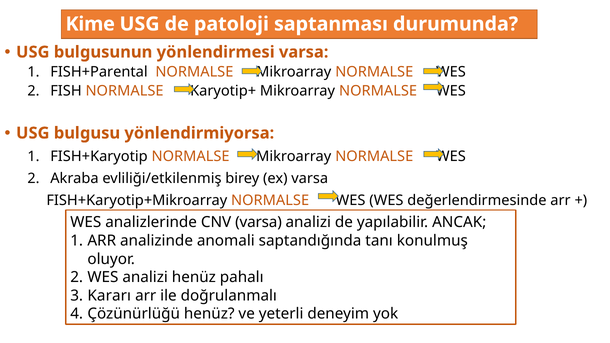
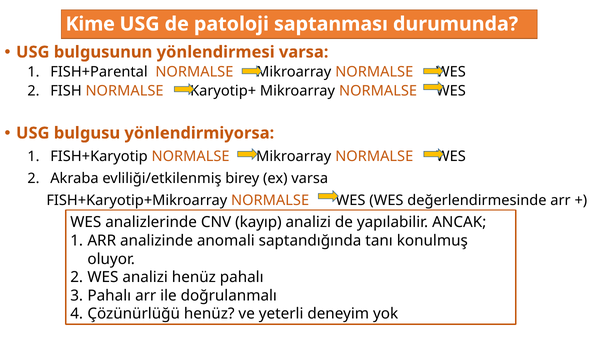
CNV varsa: varsa -> kayıp (258, 223)
Kararı: Kararı -> Pahalı (109, 296)
